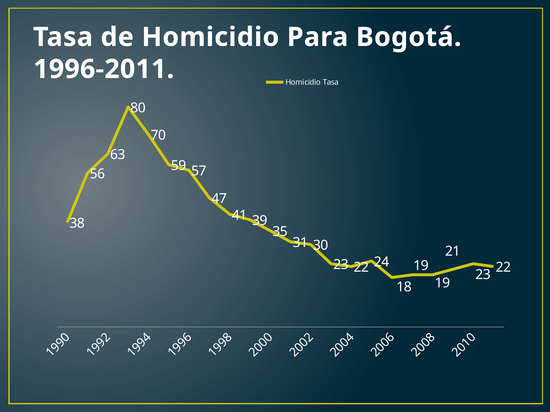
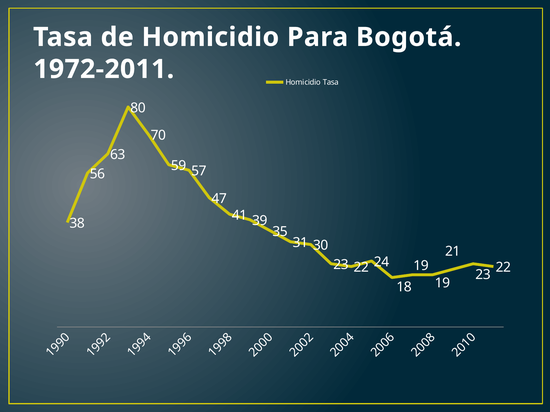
1996-2011: 1996-2011 -> 1972-2011 (104, 69)
